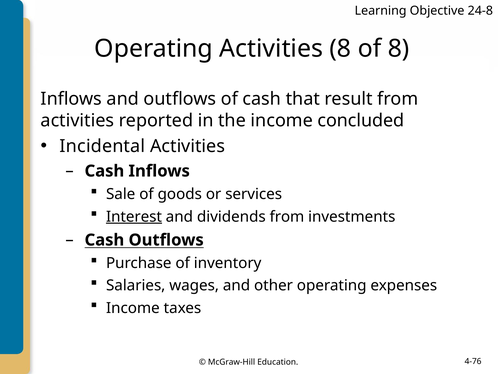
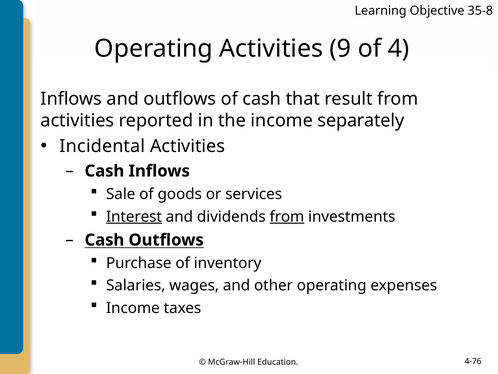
24-8: 24-8 -> 35-8 (480, 11)
Activities 8: 8 -> 9 (340, 49)
of 8: 8 -> 4 (399, 49)
concluded: concluded -> separately (361, 120)
from underline: none -> present (287, 216)
